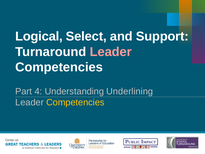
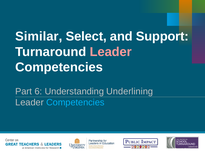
Logical: Logical -> Similar (39, 36)
4: 4 -> 6 (38, 91)
Competencies colour: yellow -> light blue (75, 102)
